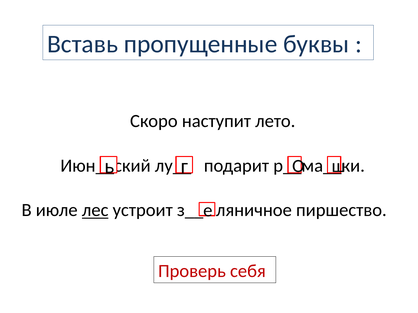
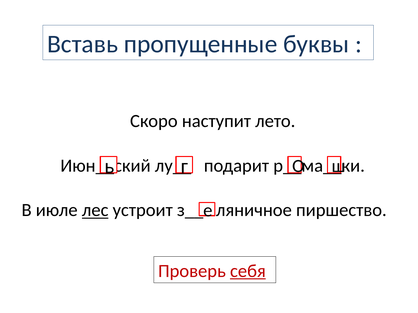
себя underline: none -> present (248, 271)
